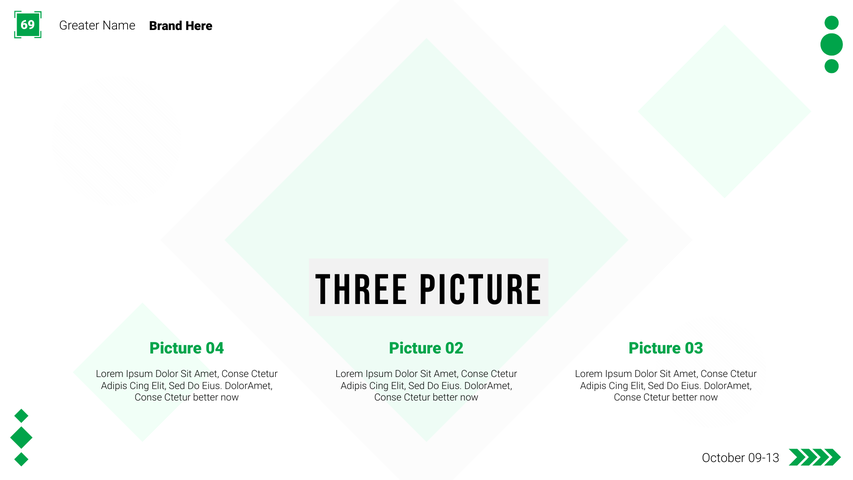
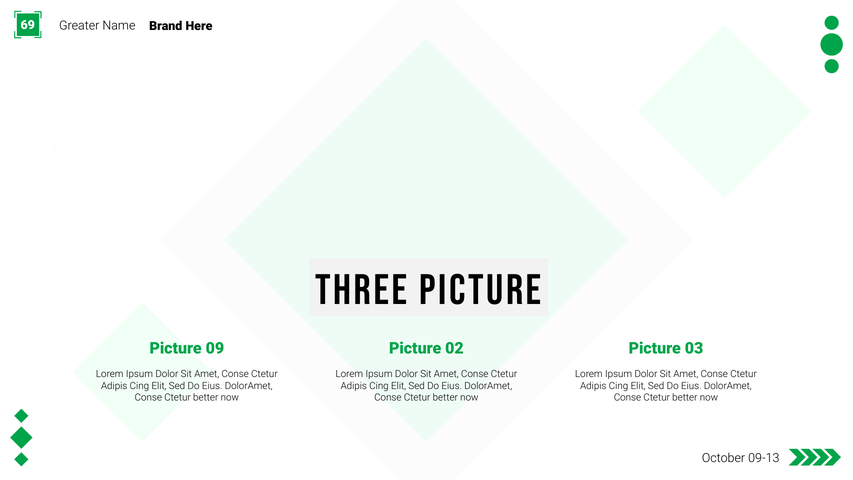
04: 04 -> 09 (215, 349)
